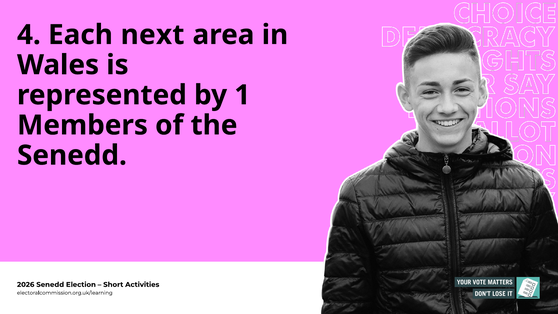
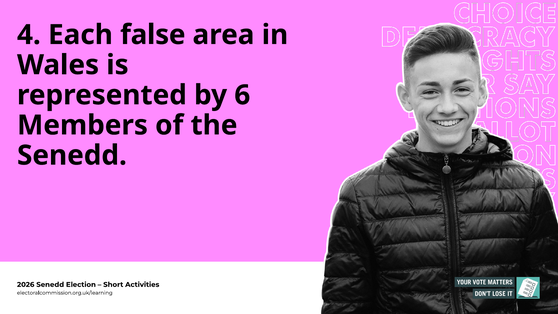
next: next -> false (153, 35)
1: 1 -> 6 (242, 95)
